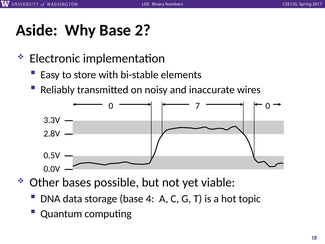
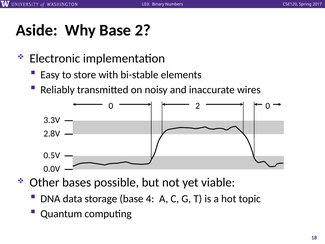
0 7: 7 -> 2 (198, 106)
